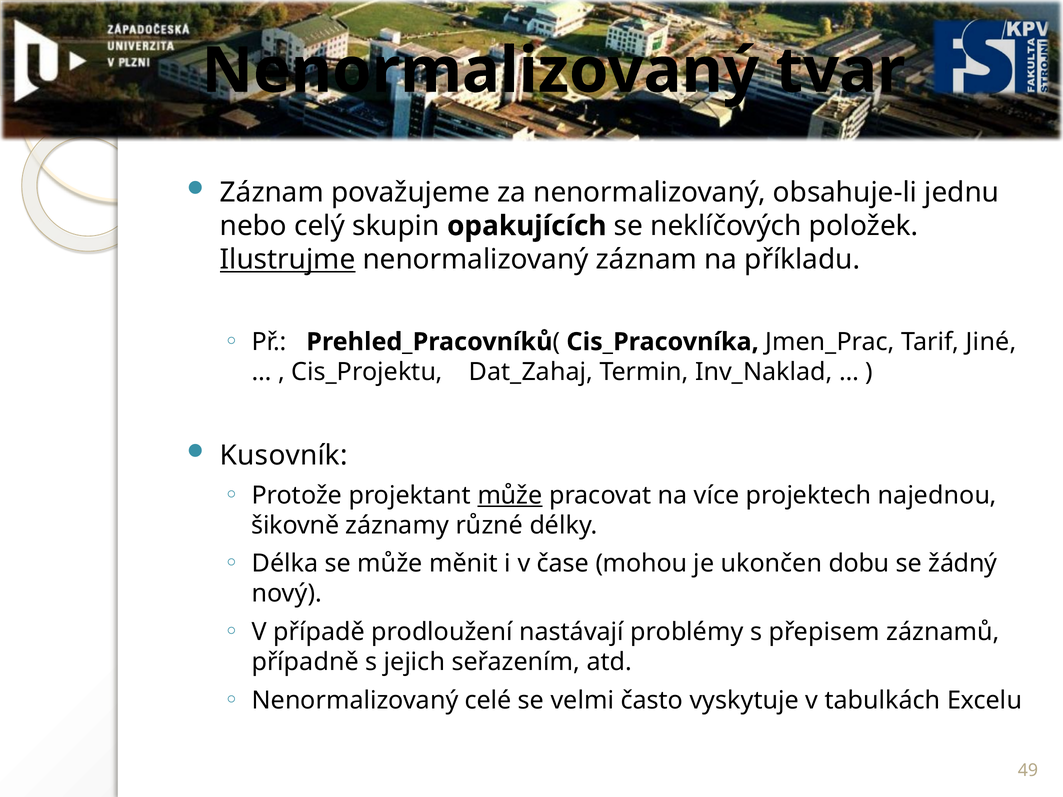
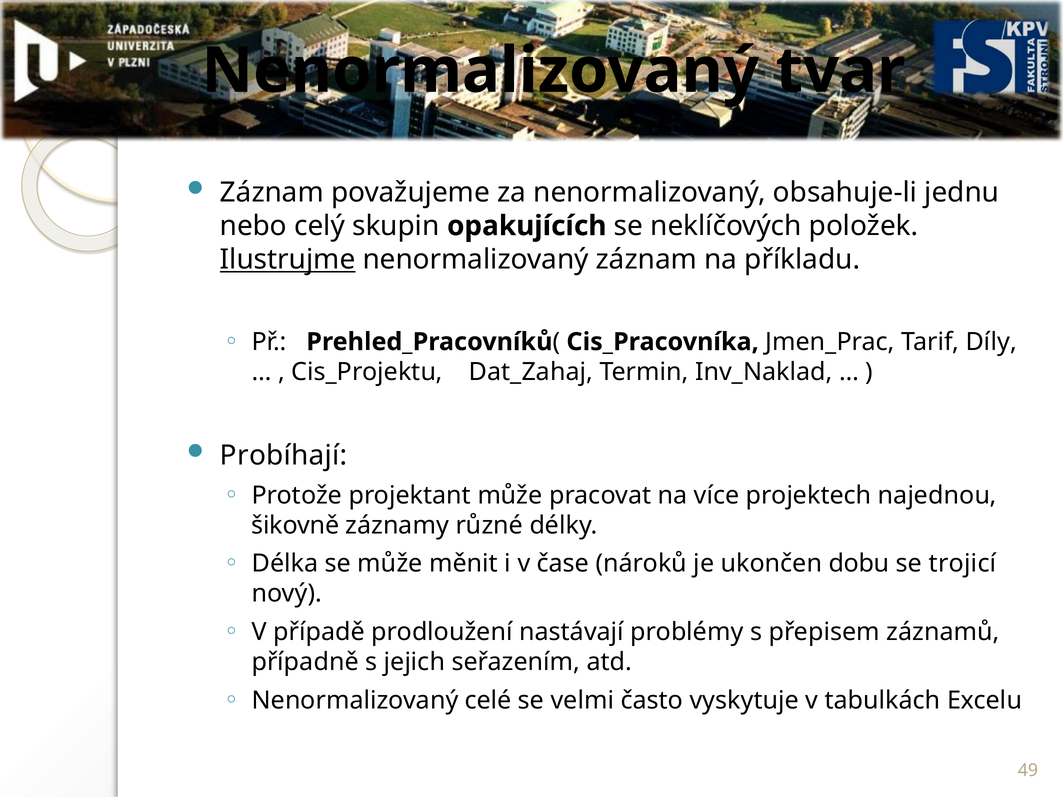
Jiné: Jiné -> Díly (991, 342)
Kusovník: Kusovník -> Probíhají (284, 456)
může underline: present -> none (510, 495)
mohou: mohou -> nároků (641, 564)
žádný: žádný -> trojicí (963, 564)
